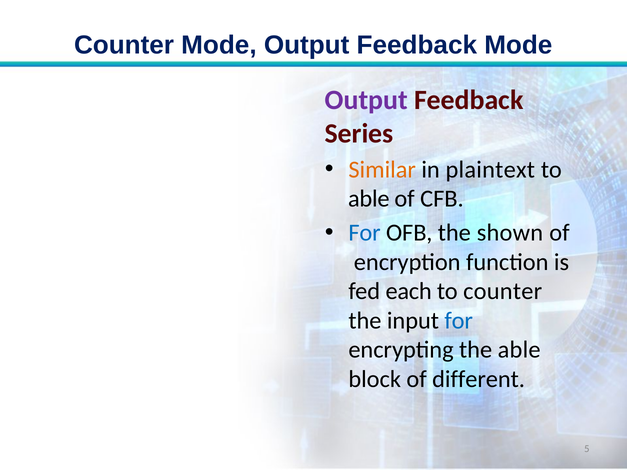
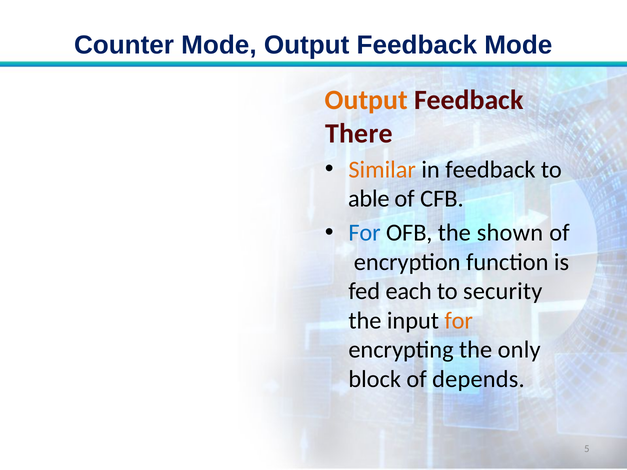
Output colour: purple -> orange (366, 100)
Series: Series -> There (359, 134)
in plaintext: plaintext -> feedback (490, 170)
to counter: counter -> security (503, 292)
for colour: blue -> orange (459, 321)
the able: able -> only (519, 350)
different: different -> depends (478, 379)
